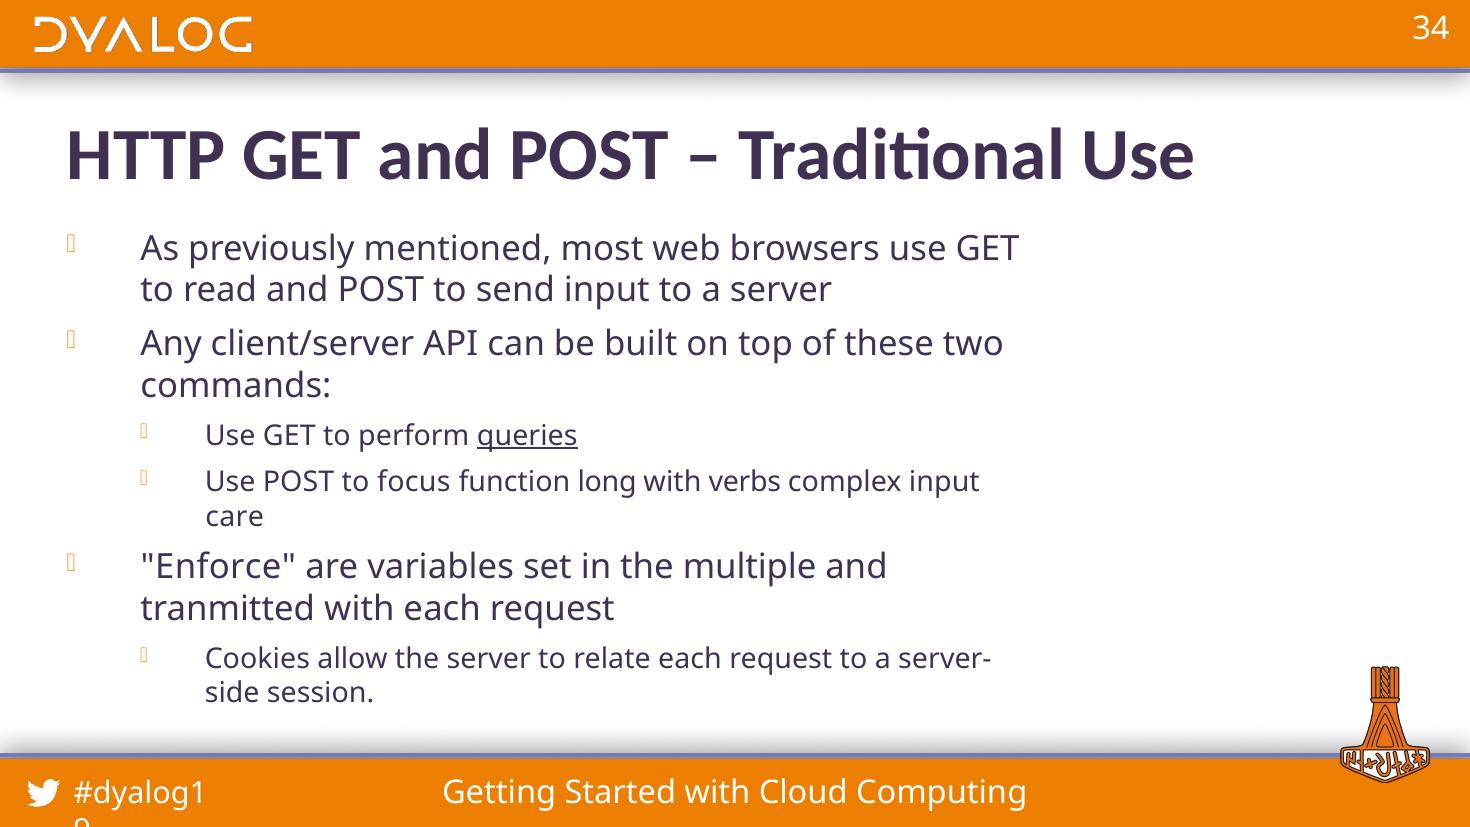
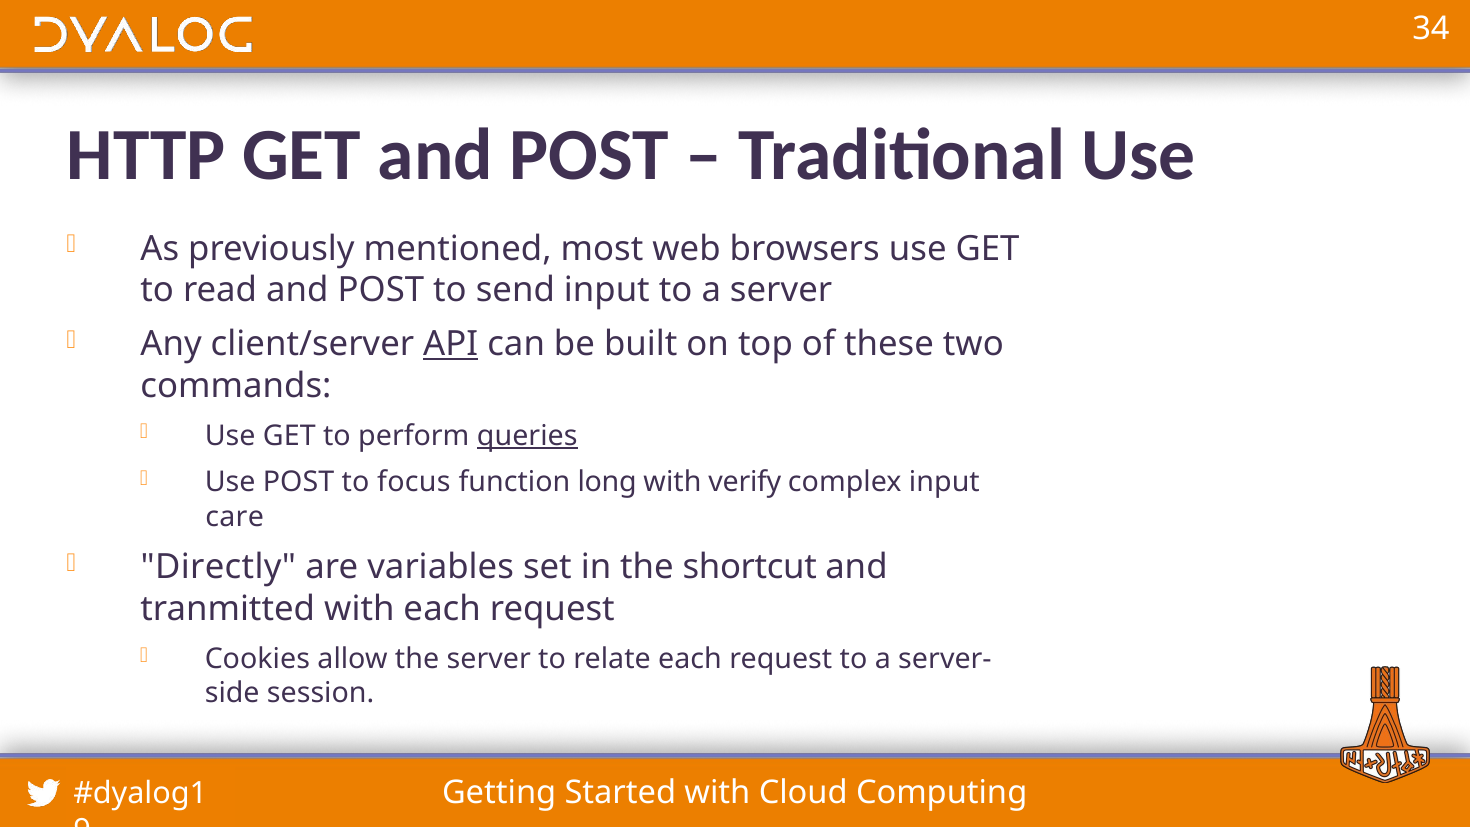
API underline: none -> present (451, 344)
verbs: verbs -> verify (745, 482)
Enforce: Enforce -> Directly (218, 567)
multiple: multiple -> shortcut (750, 567)
